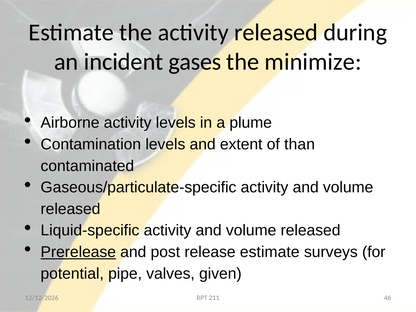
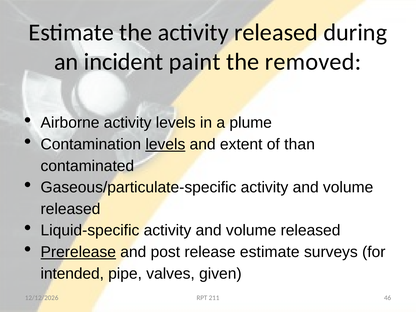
gases: gases -> paint (195, 62)
minimize: minimize -> removed (313, 62)
levels underline: none -> present (165, 144)
potential: potential -> intended (72, 274)
